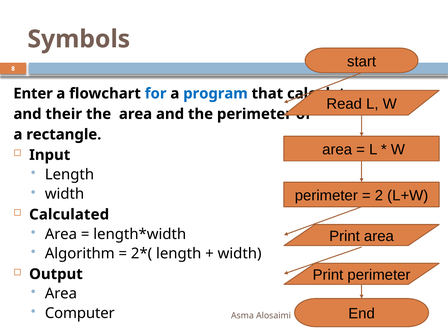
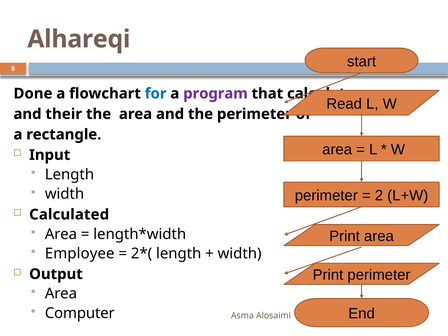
Symbols: Symbols -> Alhareqi (79, 39)
Enter: Enter -> Done (33, 94)
program colour: blue -> purple (215, 94)
Algorithm: Algorithm -> Employee (80, 254)
